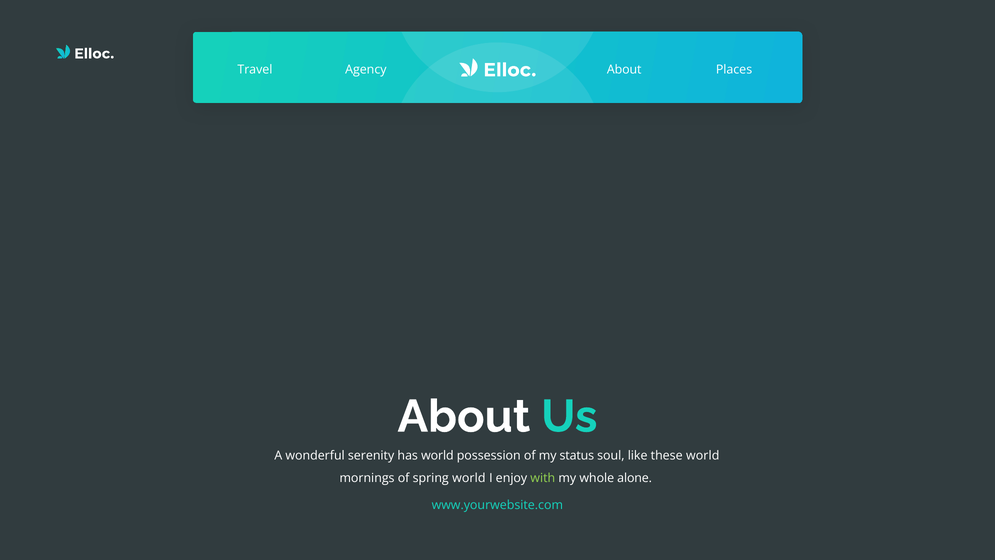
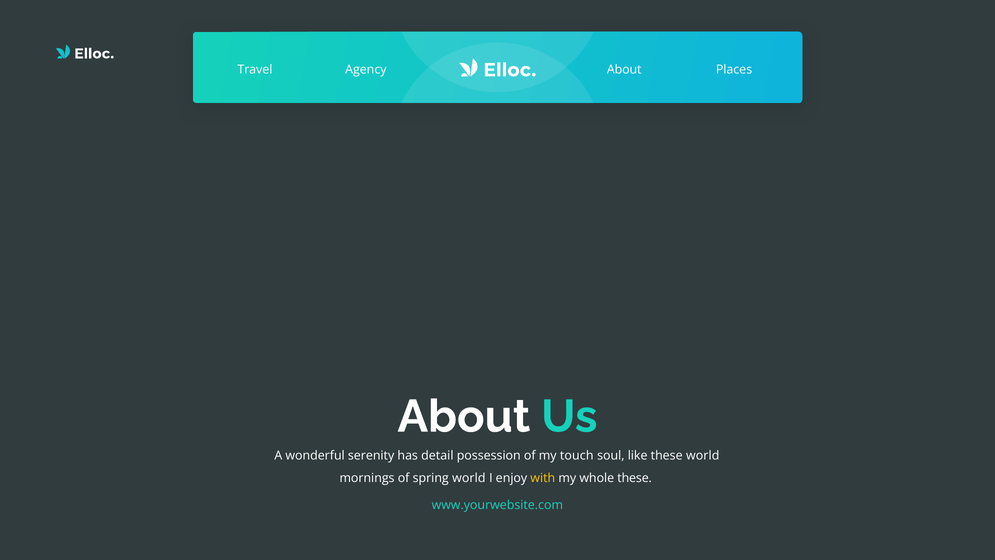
has world: world -> detail (437, 455)
status: status -> touch (577, 455)
with colour: light green -> yellow (543, 478)
whole alone: alone -> these (635, 478)
